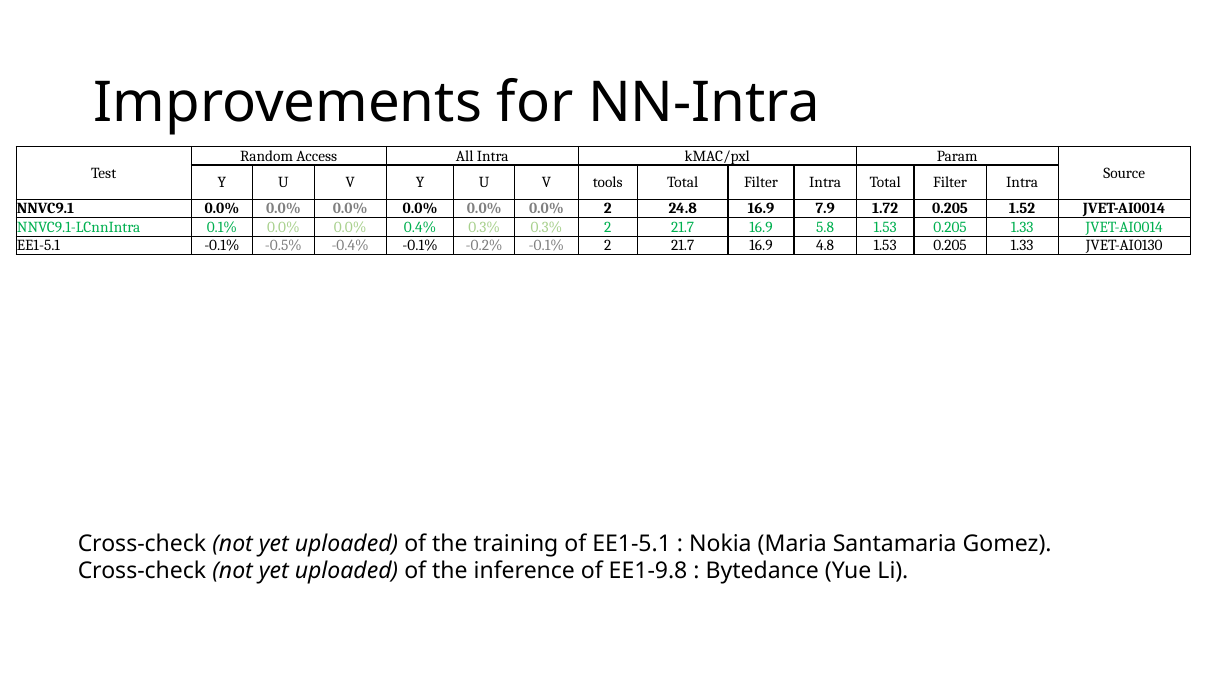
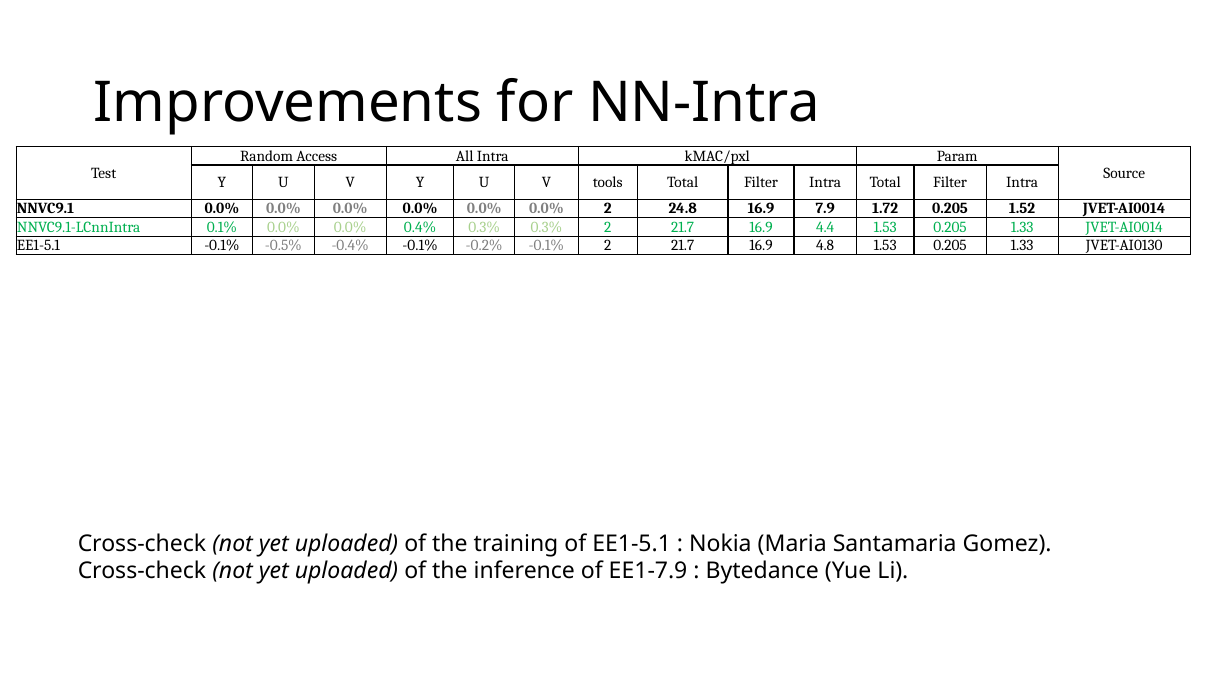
5.8: 5.8 -> 4.4 (825, 227)
EE1-9.8: EE1-9.8 -> EE1-7.9 (648, 571)
